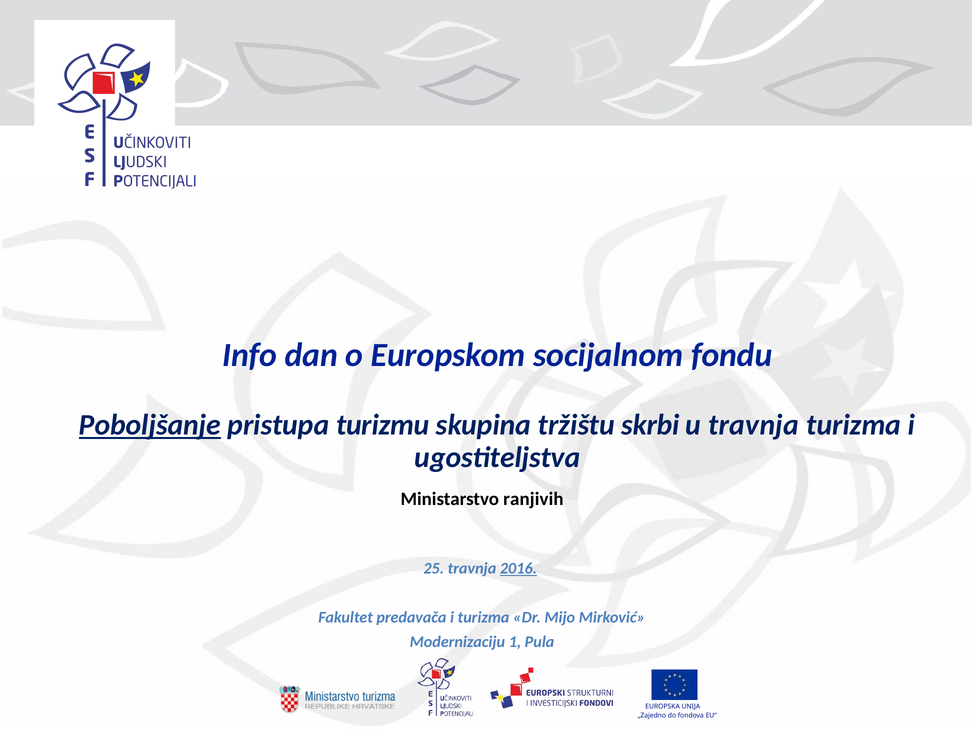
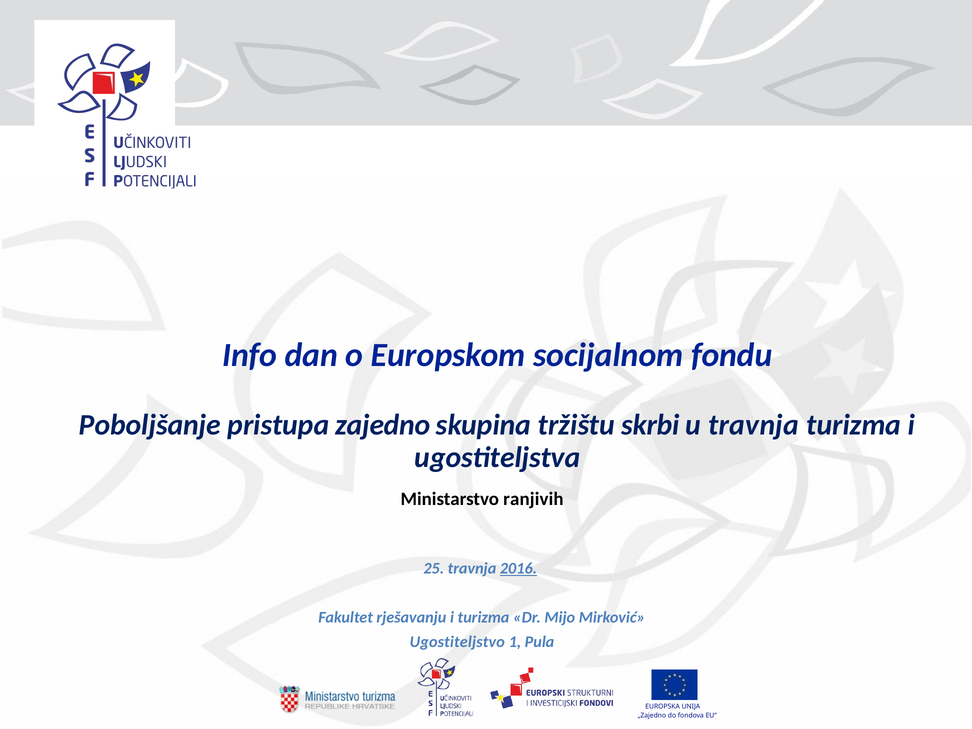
Poboljšanje underline: present -> none (150, 425)
turizmu: turizmu -> zajedno (383, 425)
predavača: predavača -> rješavanju (411, 617)
Modernizaciju: Modernizaciju -> Ugostiteljstvo (457, 642)
